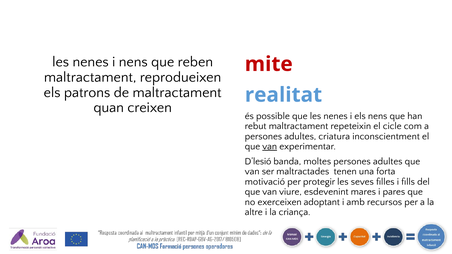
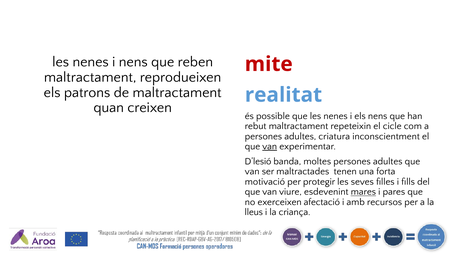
mares underline: none -> present (363, 192)
adoptant: adoptant -> afectació (322, 202)
altre: altre -> lleus (254, 212)
